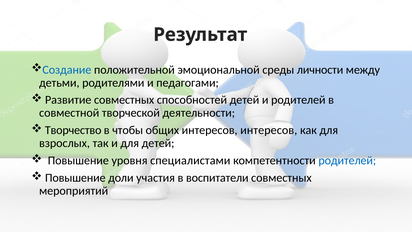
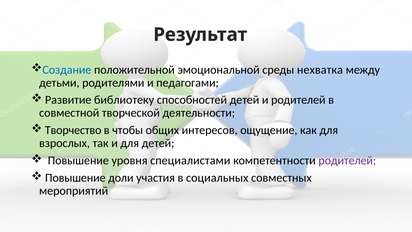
личности: личности -> нехватка (320, 70)
Развитие совместных: совместных -> библиотеку (124, 100)
интересов интересов: интересов -> ощущение (269, 130)
родителей colour: blue -> purple (347, 160)
воспитатели: воспитатели -> социальных (217, 178)
